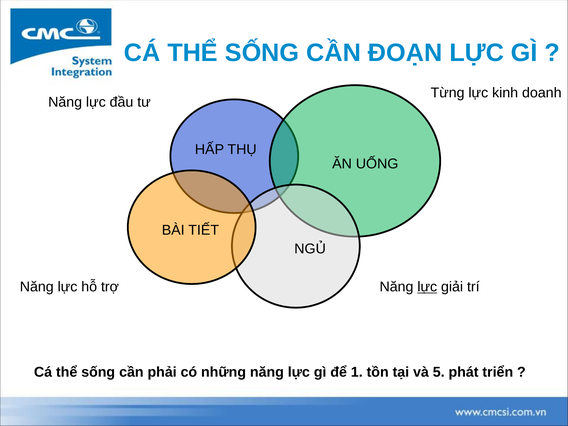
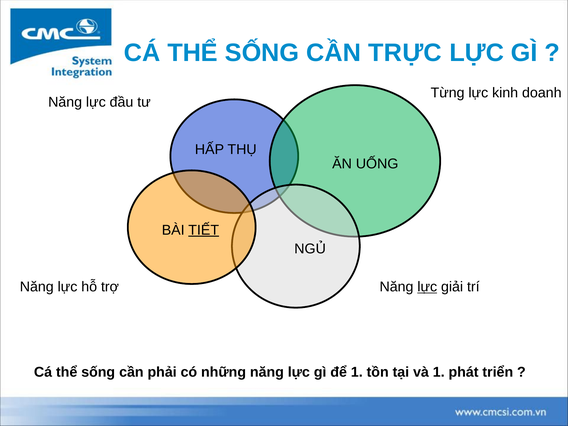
ĐOẠN: ĐOẠN -> TRỰC (405, 53)
TIẾT underline: none -> present (204, 230)
và 5: 5 -> 1 (439, 372)
